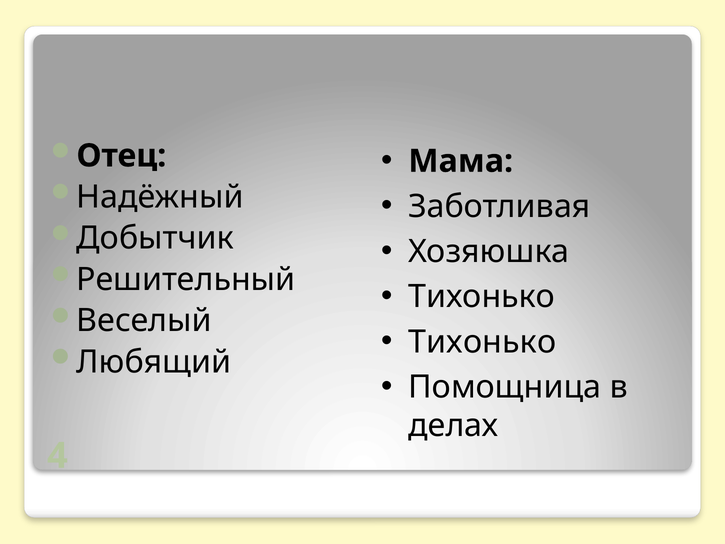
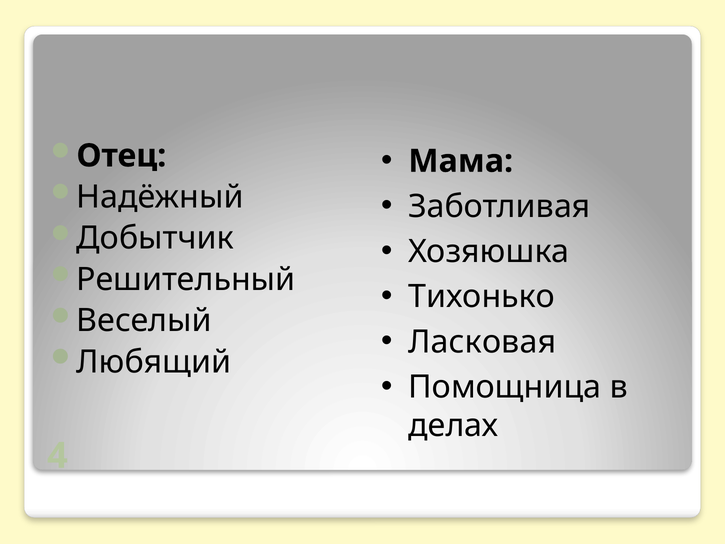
Тихонько: Тихонько -> Ласковая (482, 342)
